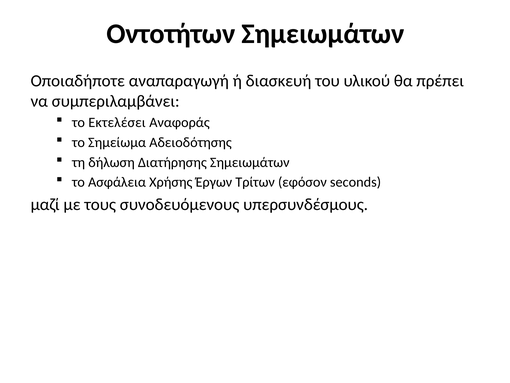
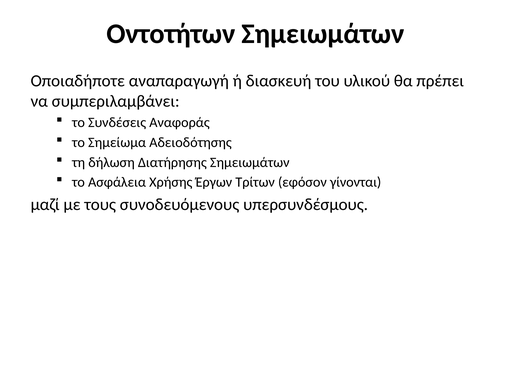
Εκτελέσει: Εκτελέσει -> Συνδέσεις (117, 122)
seconds: seconds -> γίνονται (356, 182)
